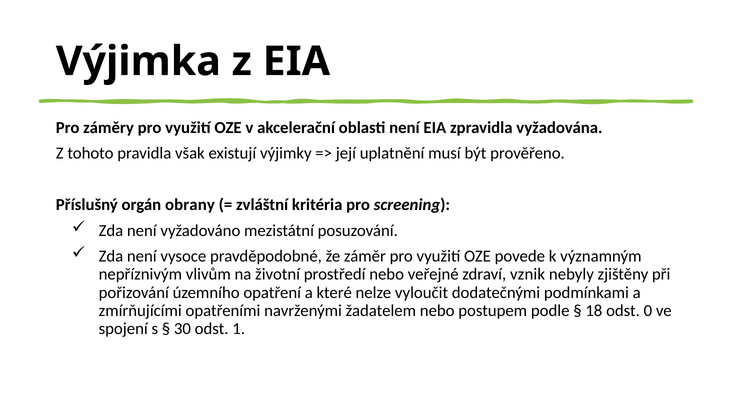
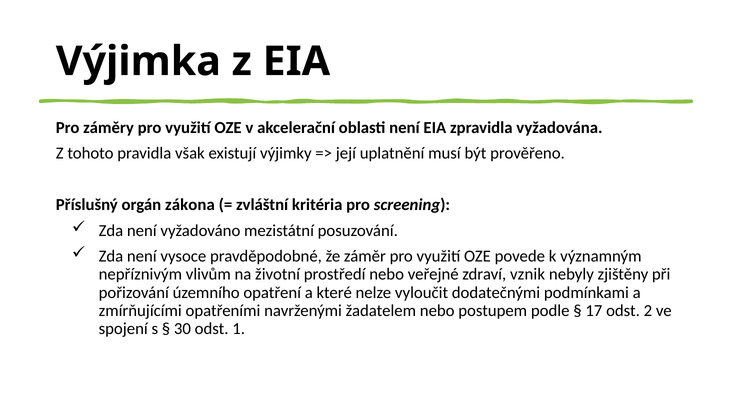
obrany: obrany -> zákona (190, 205)
18: 18 -> 17 (594, 310)
0: 0 -> 2 (648, 310)
